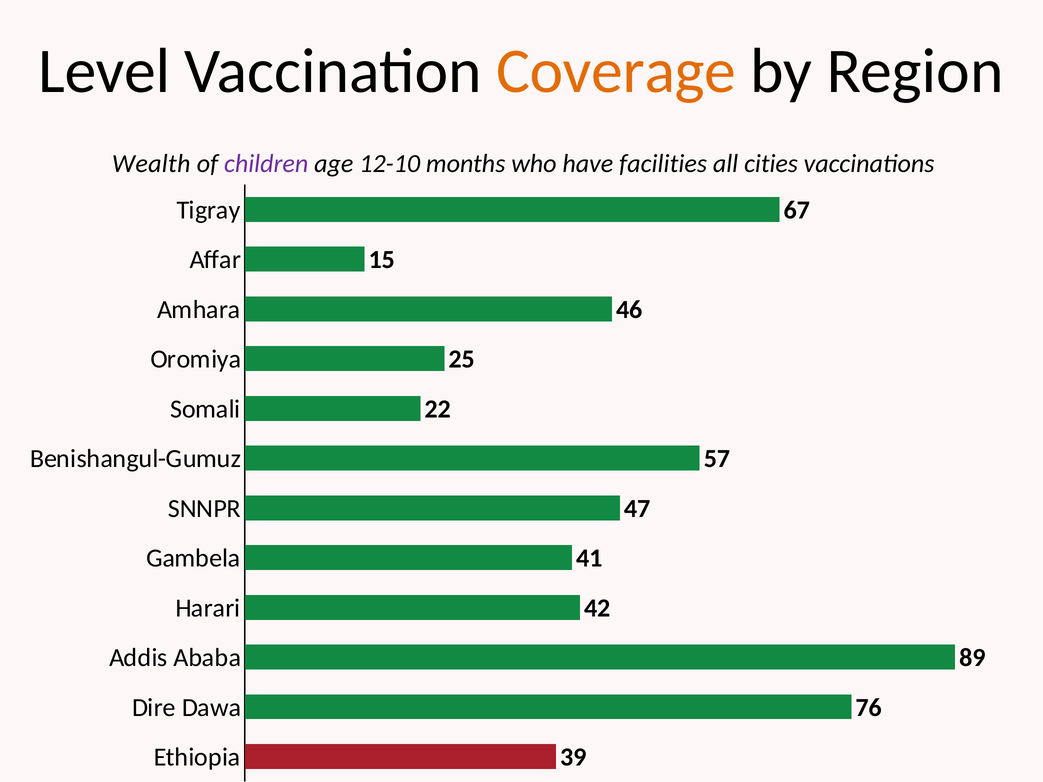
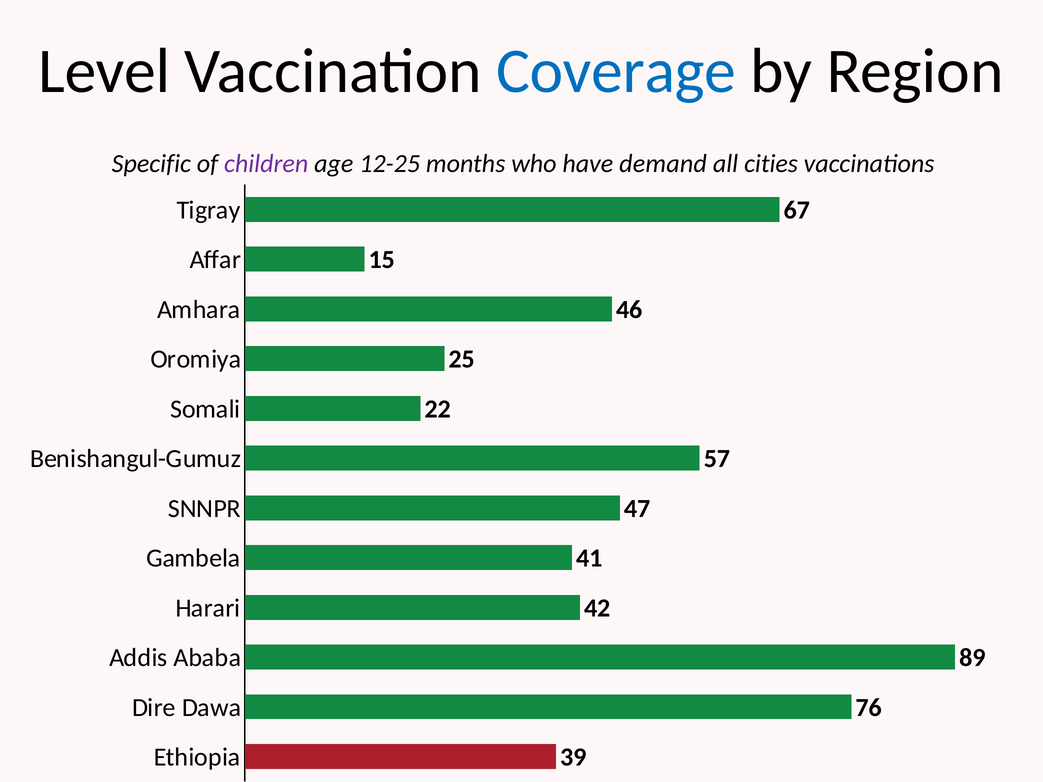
Coverage colour: orange -> blue (616, 71)
Wealth: Wealth -> Specific (151, 164)
12-10: 12-10 -> 12-25 (390, 164)
facilities: facilities -> demand (663, 164)
